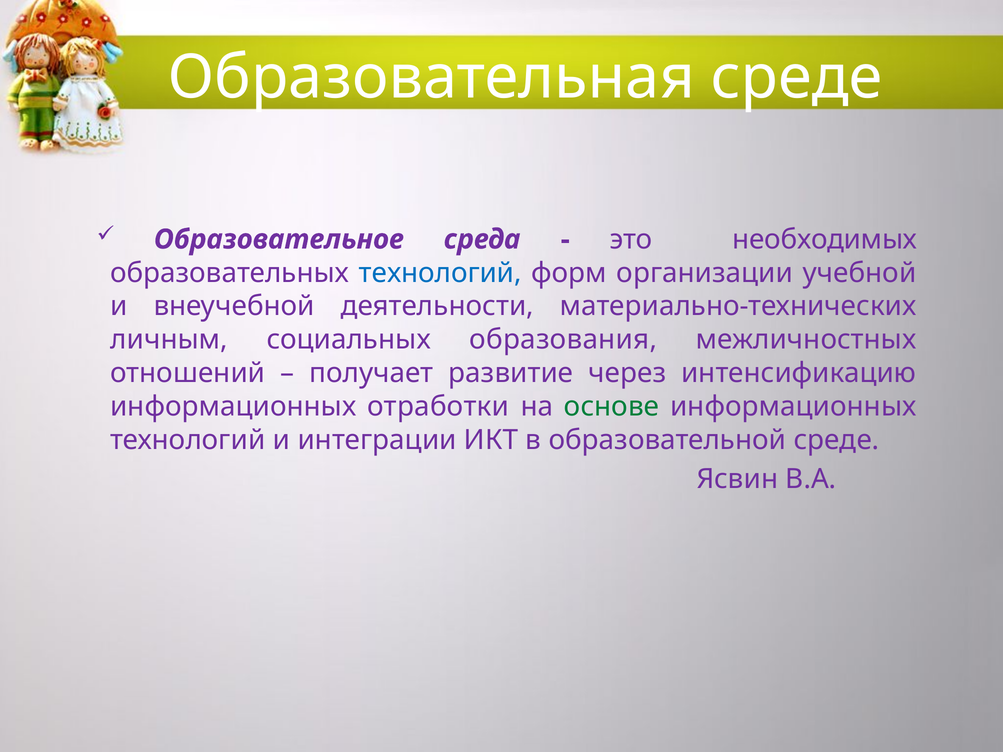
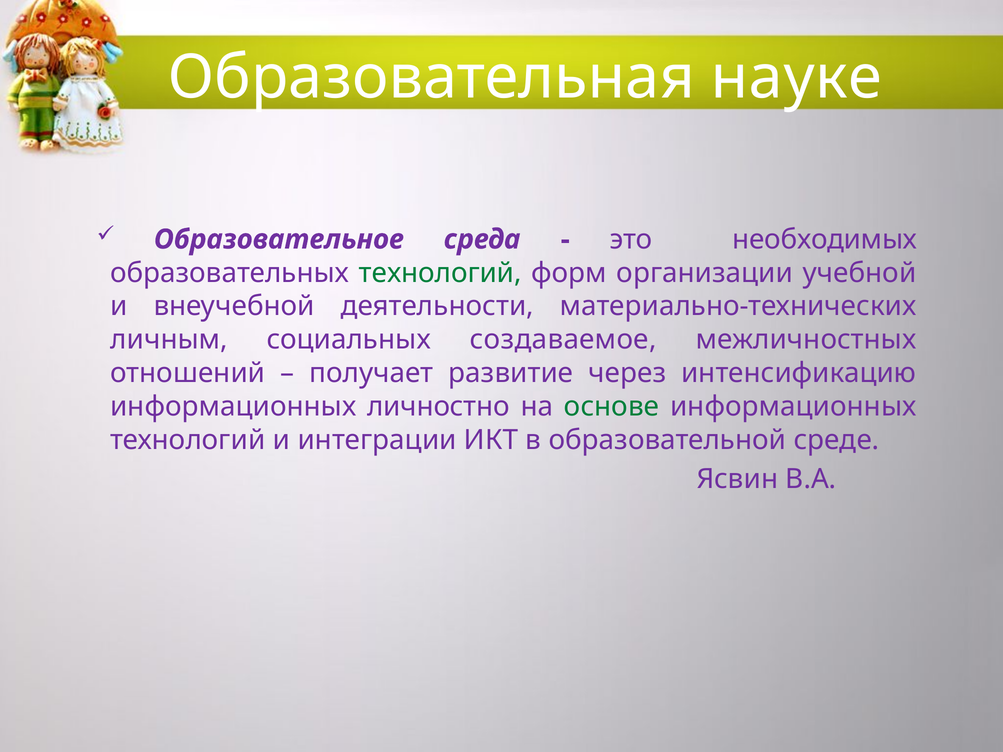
Образовательная среде: среде -> науке (796, 77)
технологий colour: blue -> green (440, 273)
образования: образования -> создаваемое (563, 340)
отработки: отработки -> личностно (438, 407)
